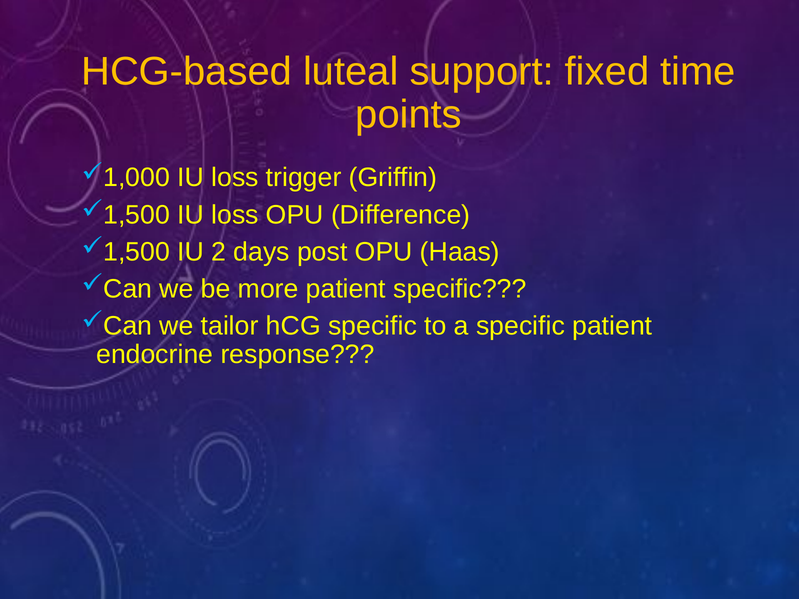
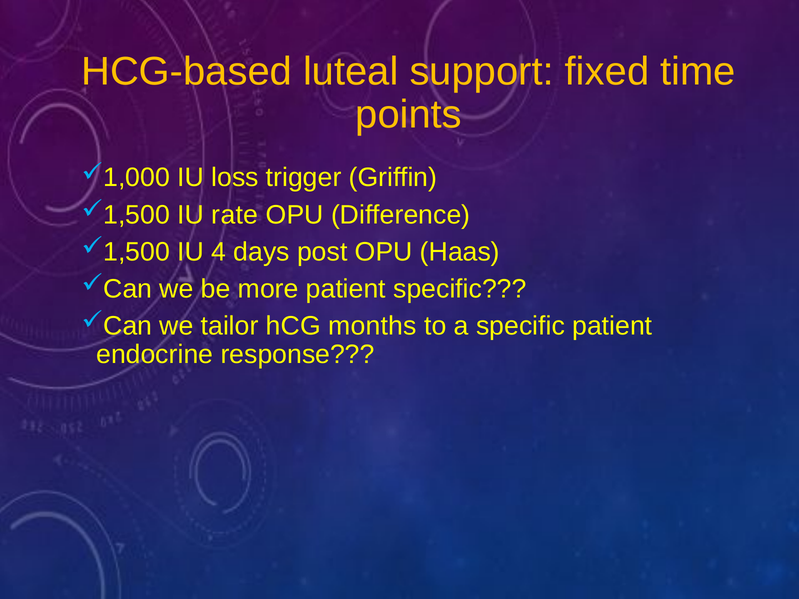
loss: loss -> rate (235, 215)
2: 2 -> 4 (219, 252)
hCG specific: specific -> months (372, 326)
